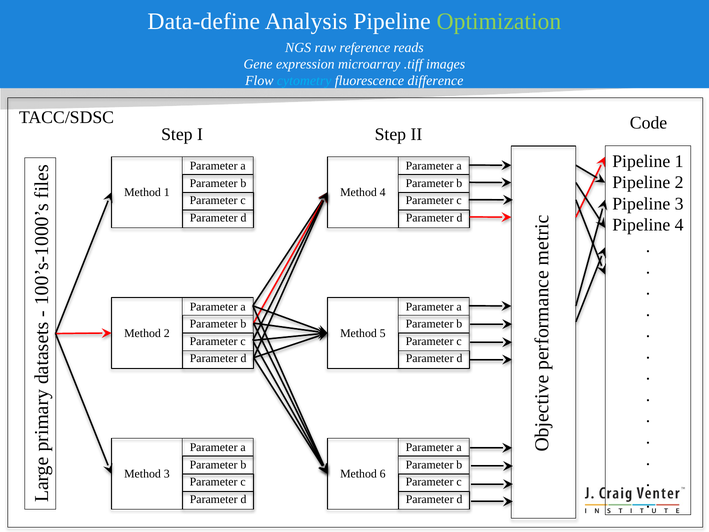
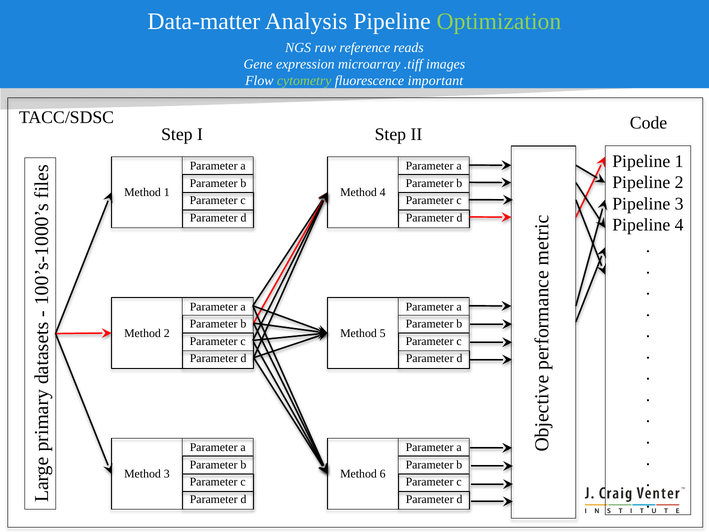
Data-define: Data-define -> Data-matter (204, 22)
cytometry colour: light blue -> light green (304, 81)
difference: difference -> important (435, 81)
